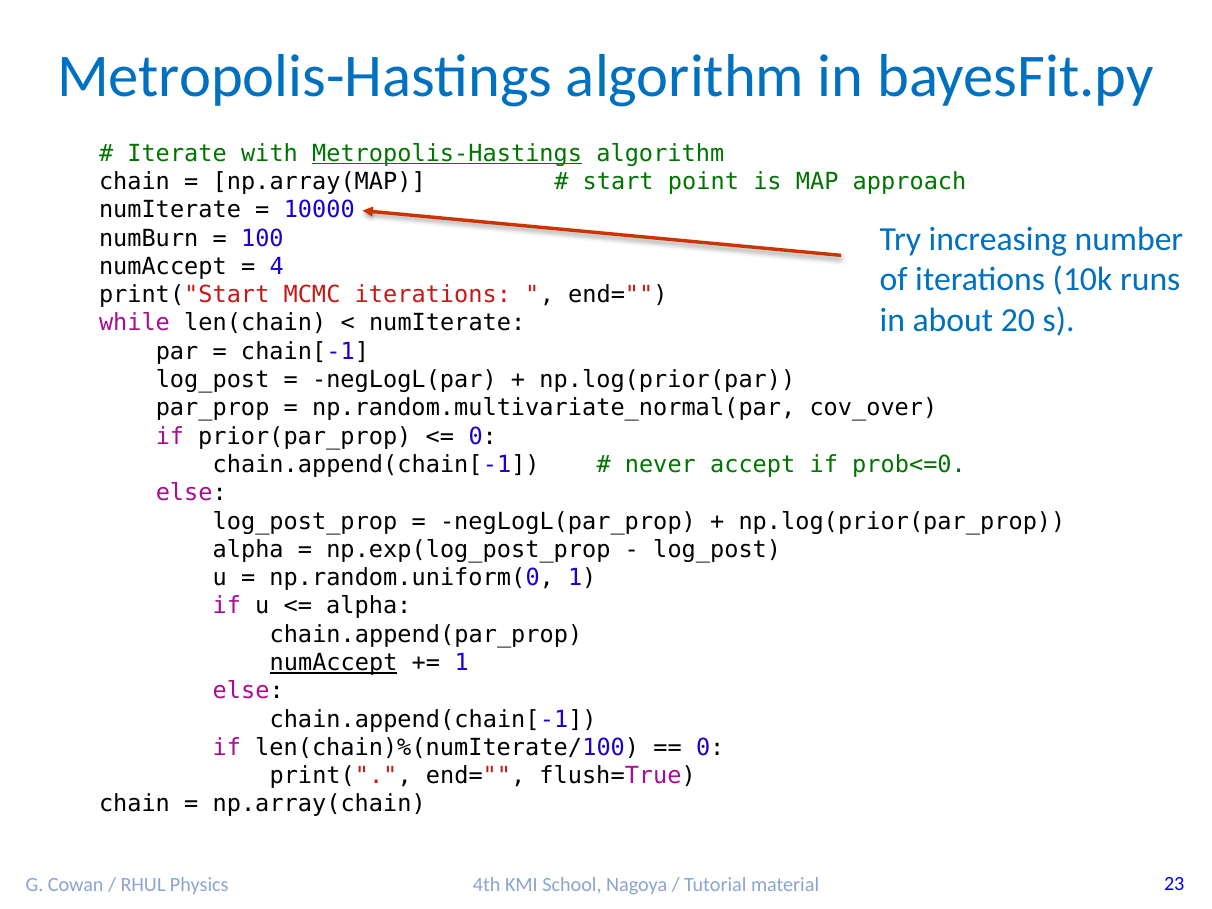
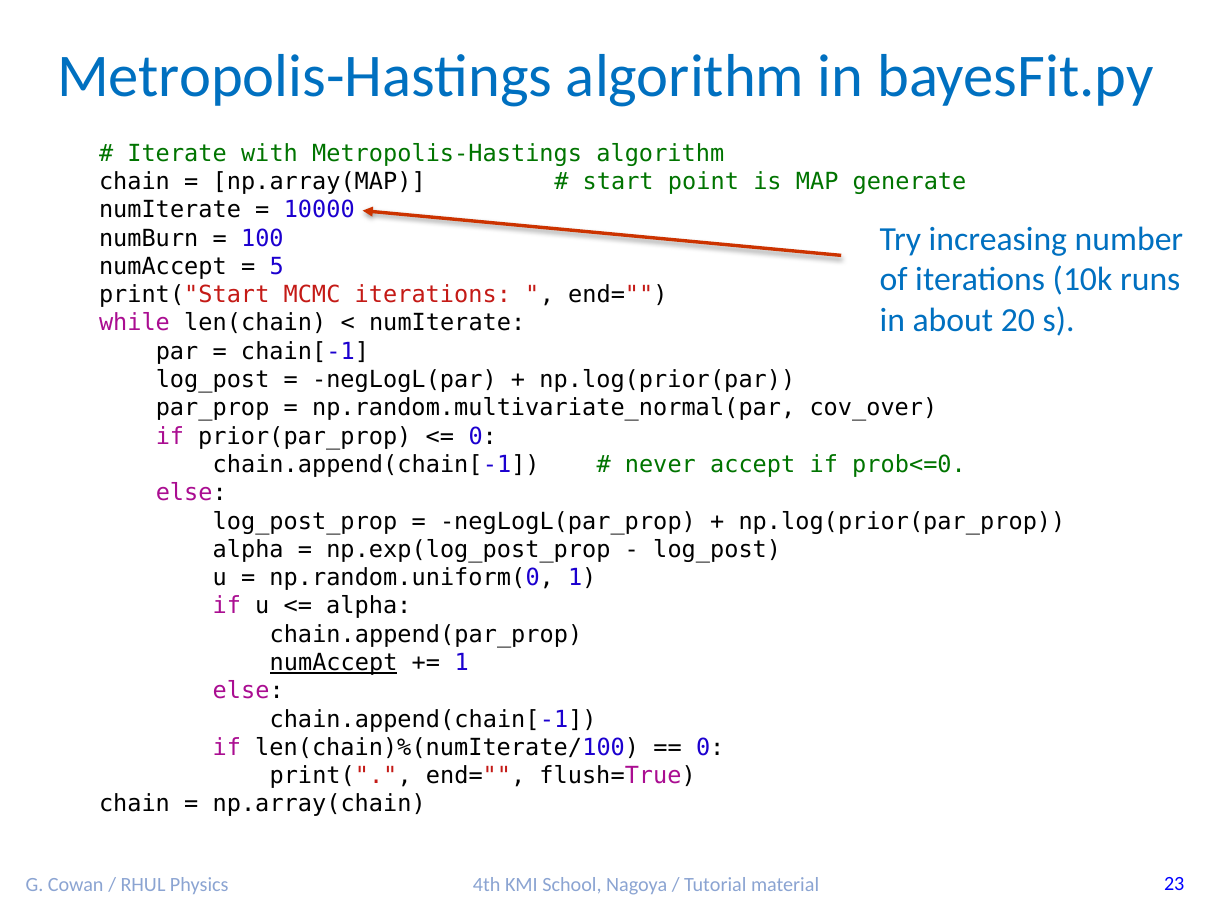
Metropolis-Hastings underline: present -> none (447, 153)
approach: approach -> generate (910, 182)
4: 4 -> 5 (277, 267)
